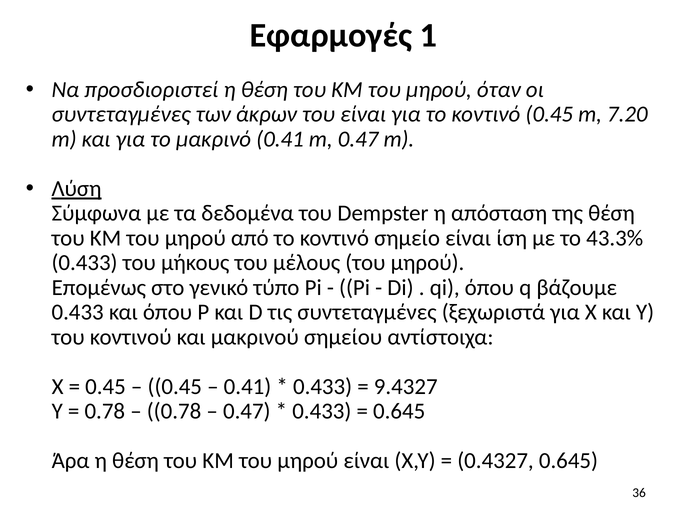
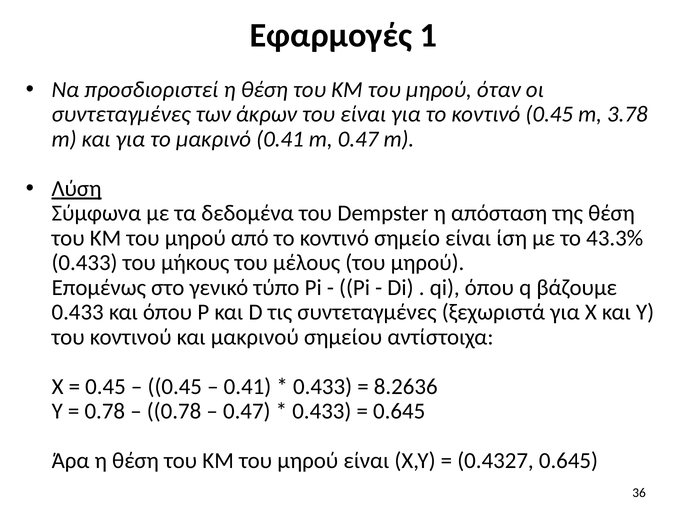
7.20: 7.20 -> 3.78 (627, 114)
9.4327: 9.4327 -> 8.2636 (406, 386)
